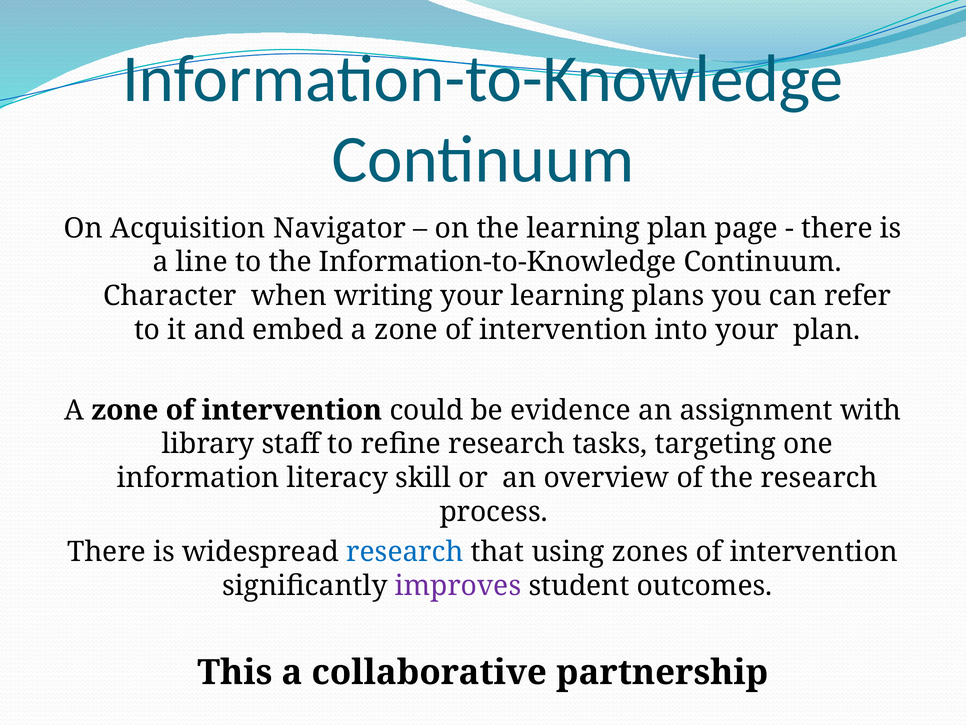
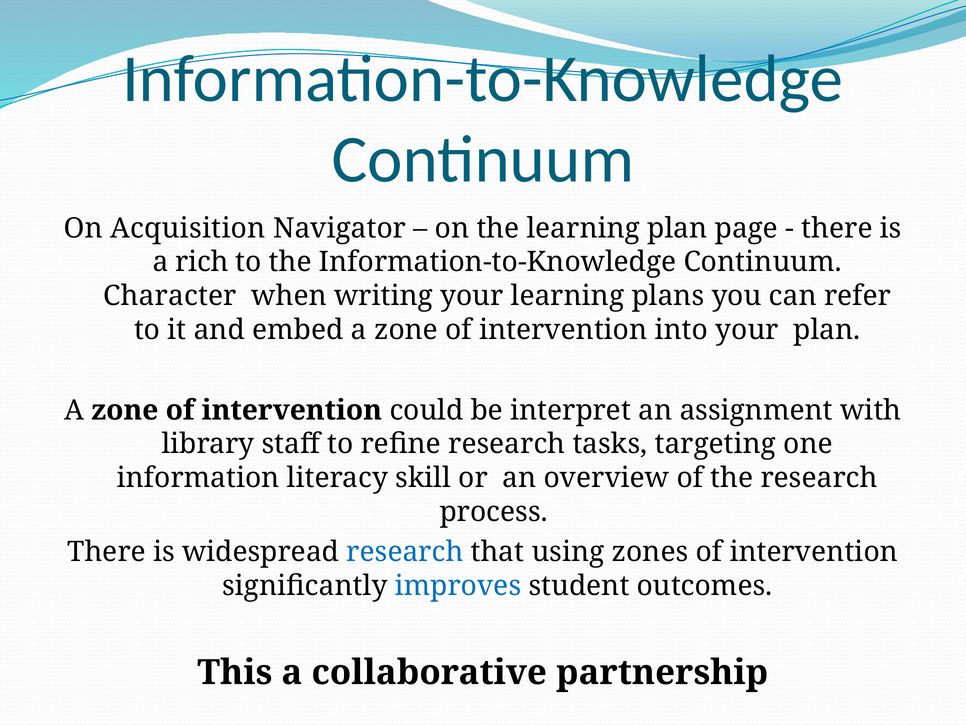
line: line -> rich (202, 262)
evidence: evidence -> interpret (571, 410)
improves colour: purple -> blue (458, 585)
